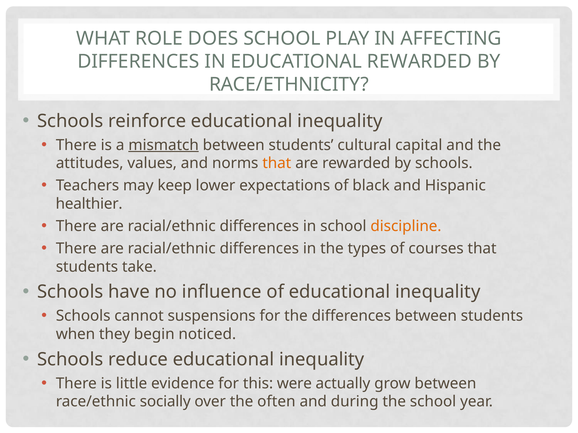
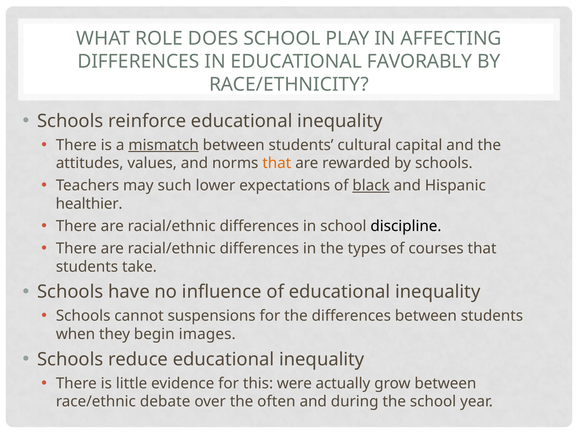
EDUCATIONAL REWARDED: REWARDED -> FAVORABLY (420, 62)
keep: keep -> such (175, 186)
black underline: none -> present (371, 186)
discipline colour: orange -> black (406, 226)
noticed: noticed -> images (207, 335)
socially: socially -> debate (165, 402)
